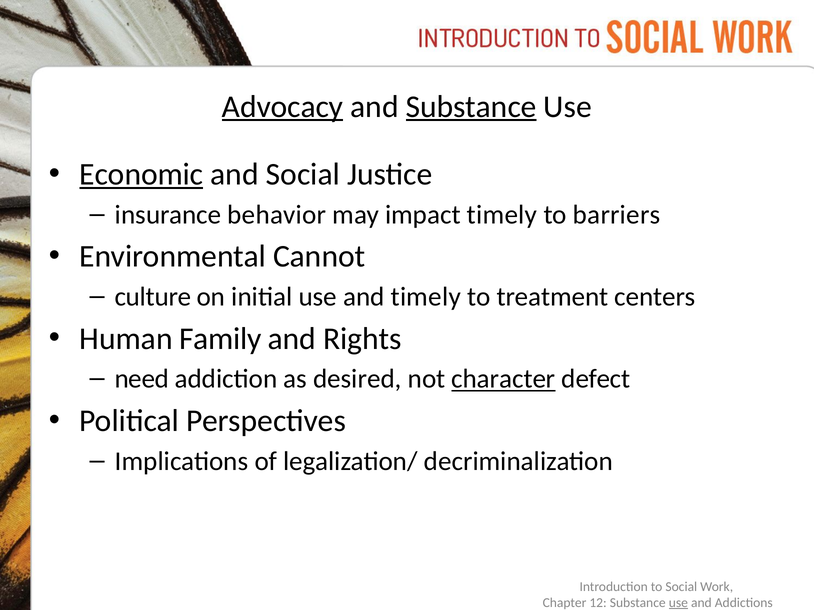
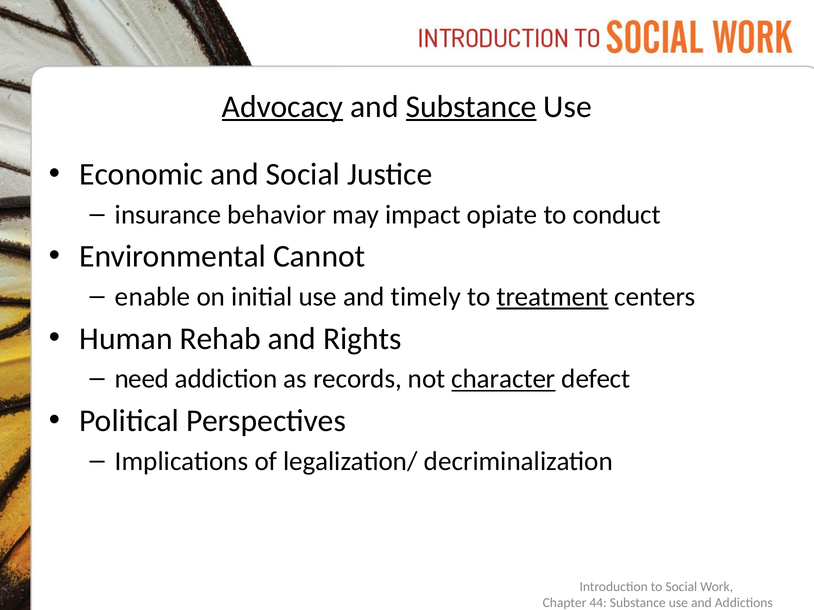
Economic underline: present -> none (141, 174)
impact timely: timely -> opiate (502, 215)
barriers: barriers -> conduct (617, 215)
culture: culture -> enable (153, 297)
treatment underline: none -> present (553, 297)
Family: Family -> Rehab (220, 339)
desired: desired -> records (357, 379)
12: 12 -> 44 (598, 603)
use underline: present -> none (678, 603)
